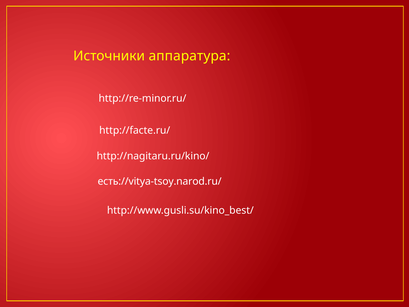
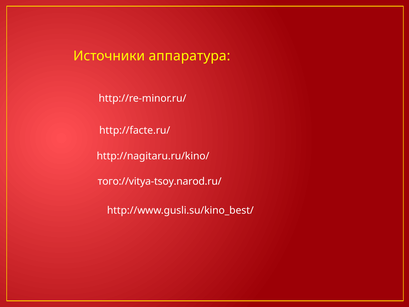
есть://vitya-tsoy.narod.ru/: есть://vitya-tsoy.narod.ru/ -> того://vitya-tsoy.narod.ru/ (160, 181)
